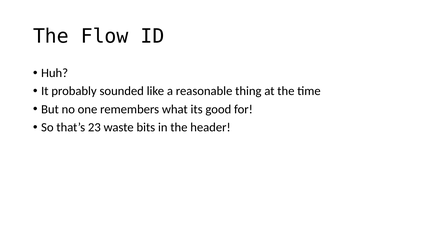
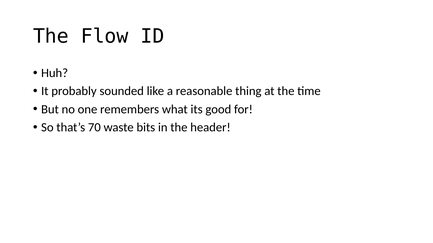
23: 23 -> 70 (94, 128)
